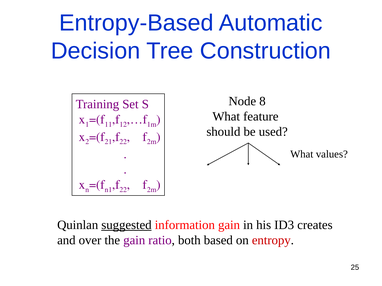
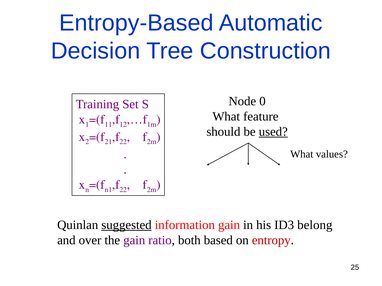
8: 8 -> 0 (262, 101)
used underline: none -> present (273, 132)
creates: creates -> belong (315, 225)
